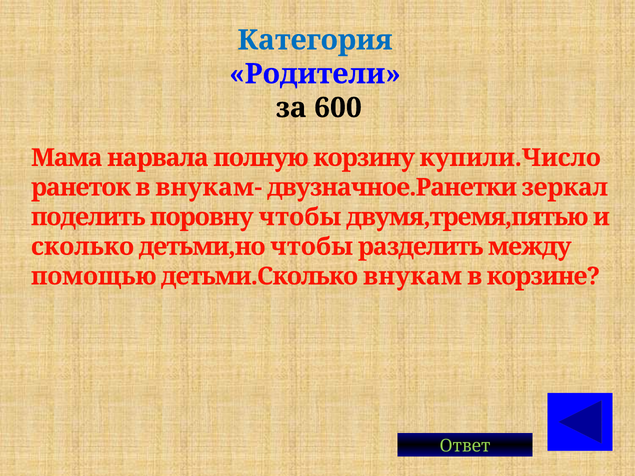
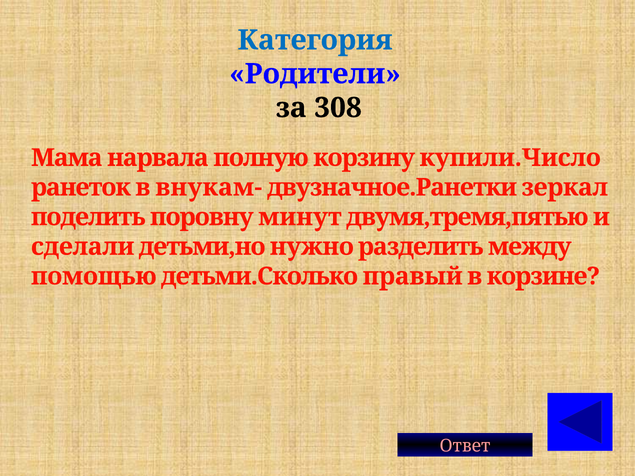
600: 600 -> 308 (338, 108)
поровну чтобы: чтобы -> минут (300, 217)
сколько: сколько -> сделали (83, 247)
детьми,но чтобы: чтобы -> нужно (312, 247)
внукам: внукам -> правый (413, 276)
Ответ colour: light green -> pink (465, 446)
